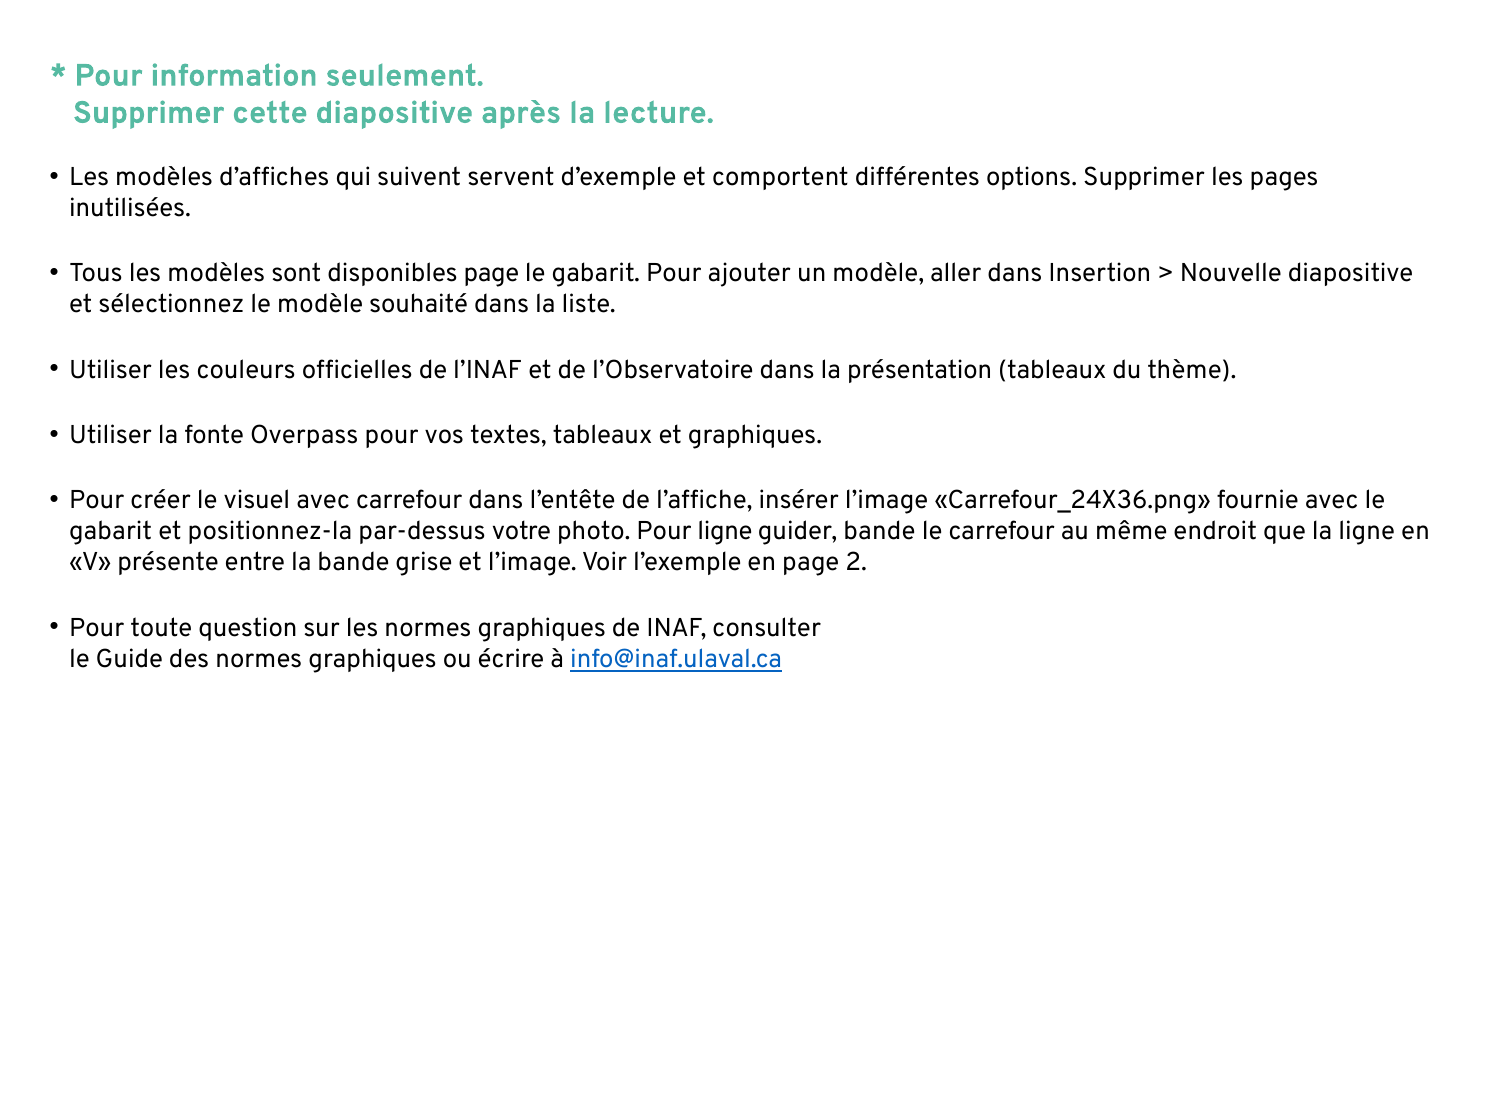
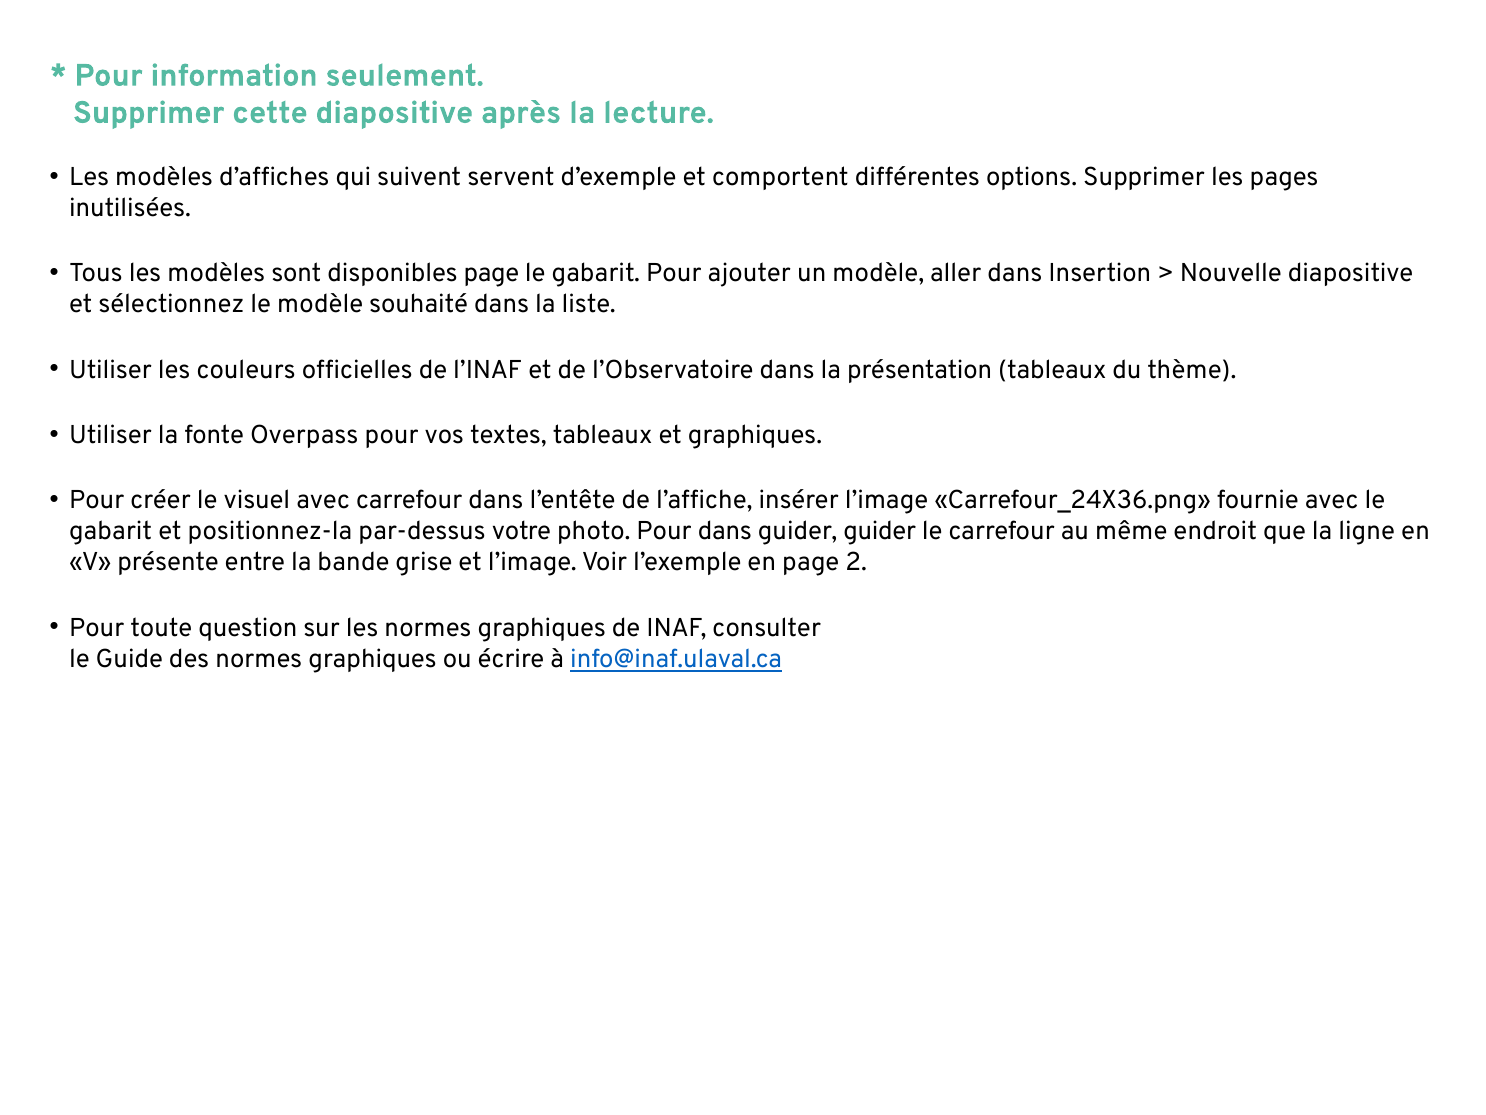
Pour ligne: ligne -> dans (725, 532)
guider bande: bande -> guider (880, 532)
